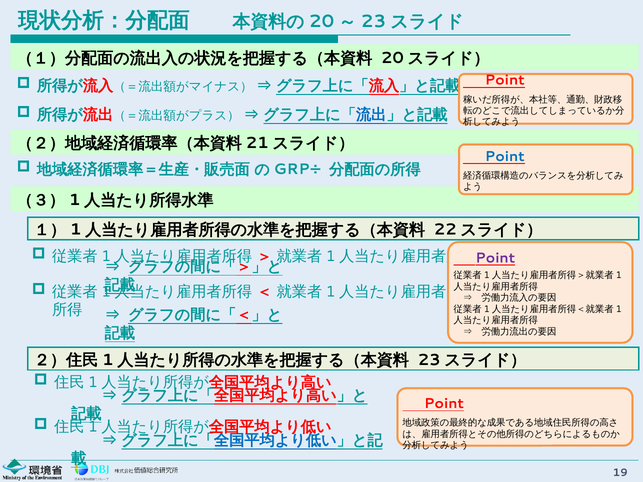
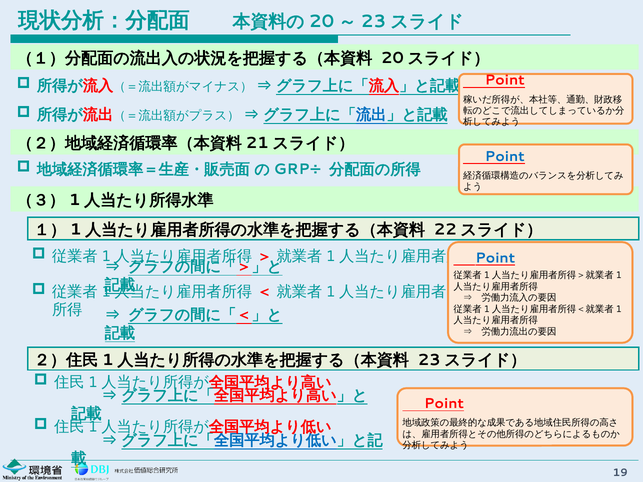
Point colour: purple -> blue (495, 258)
